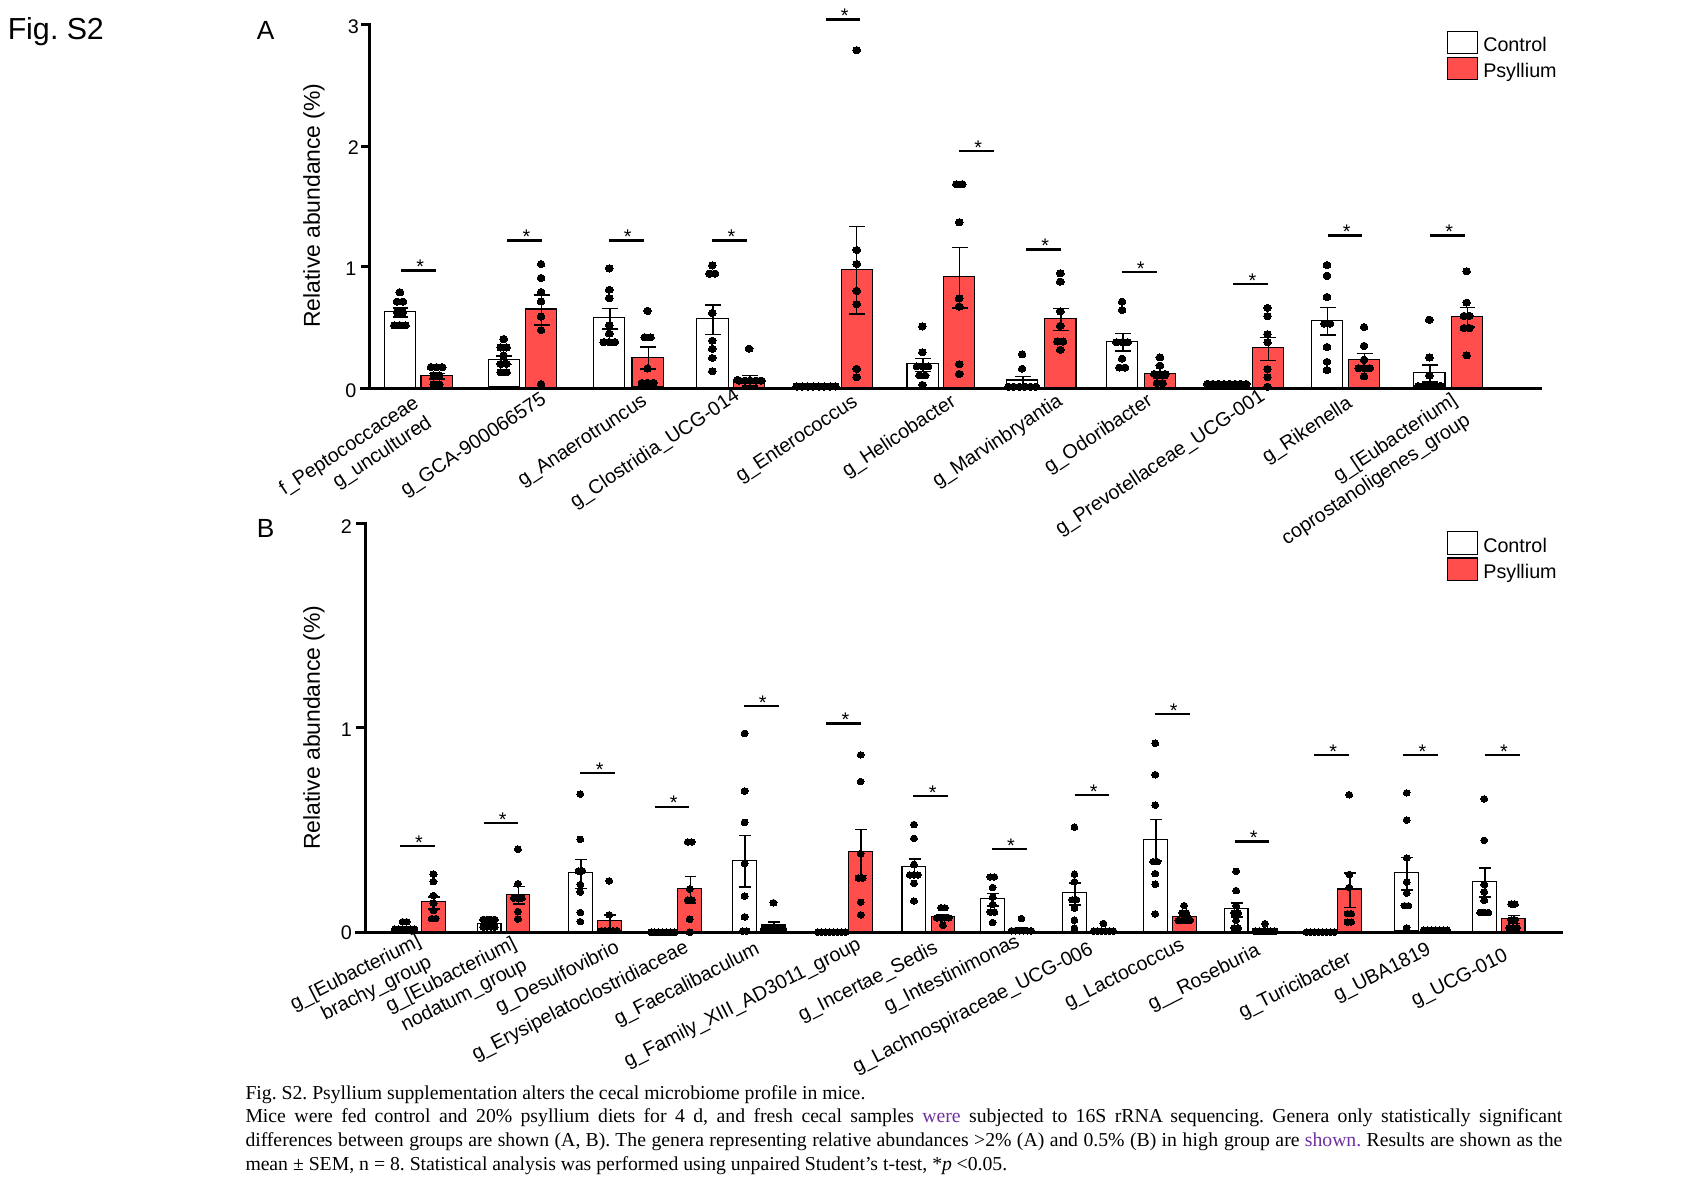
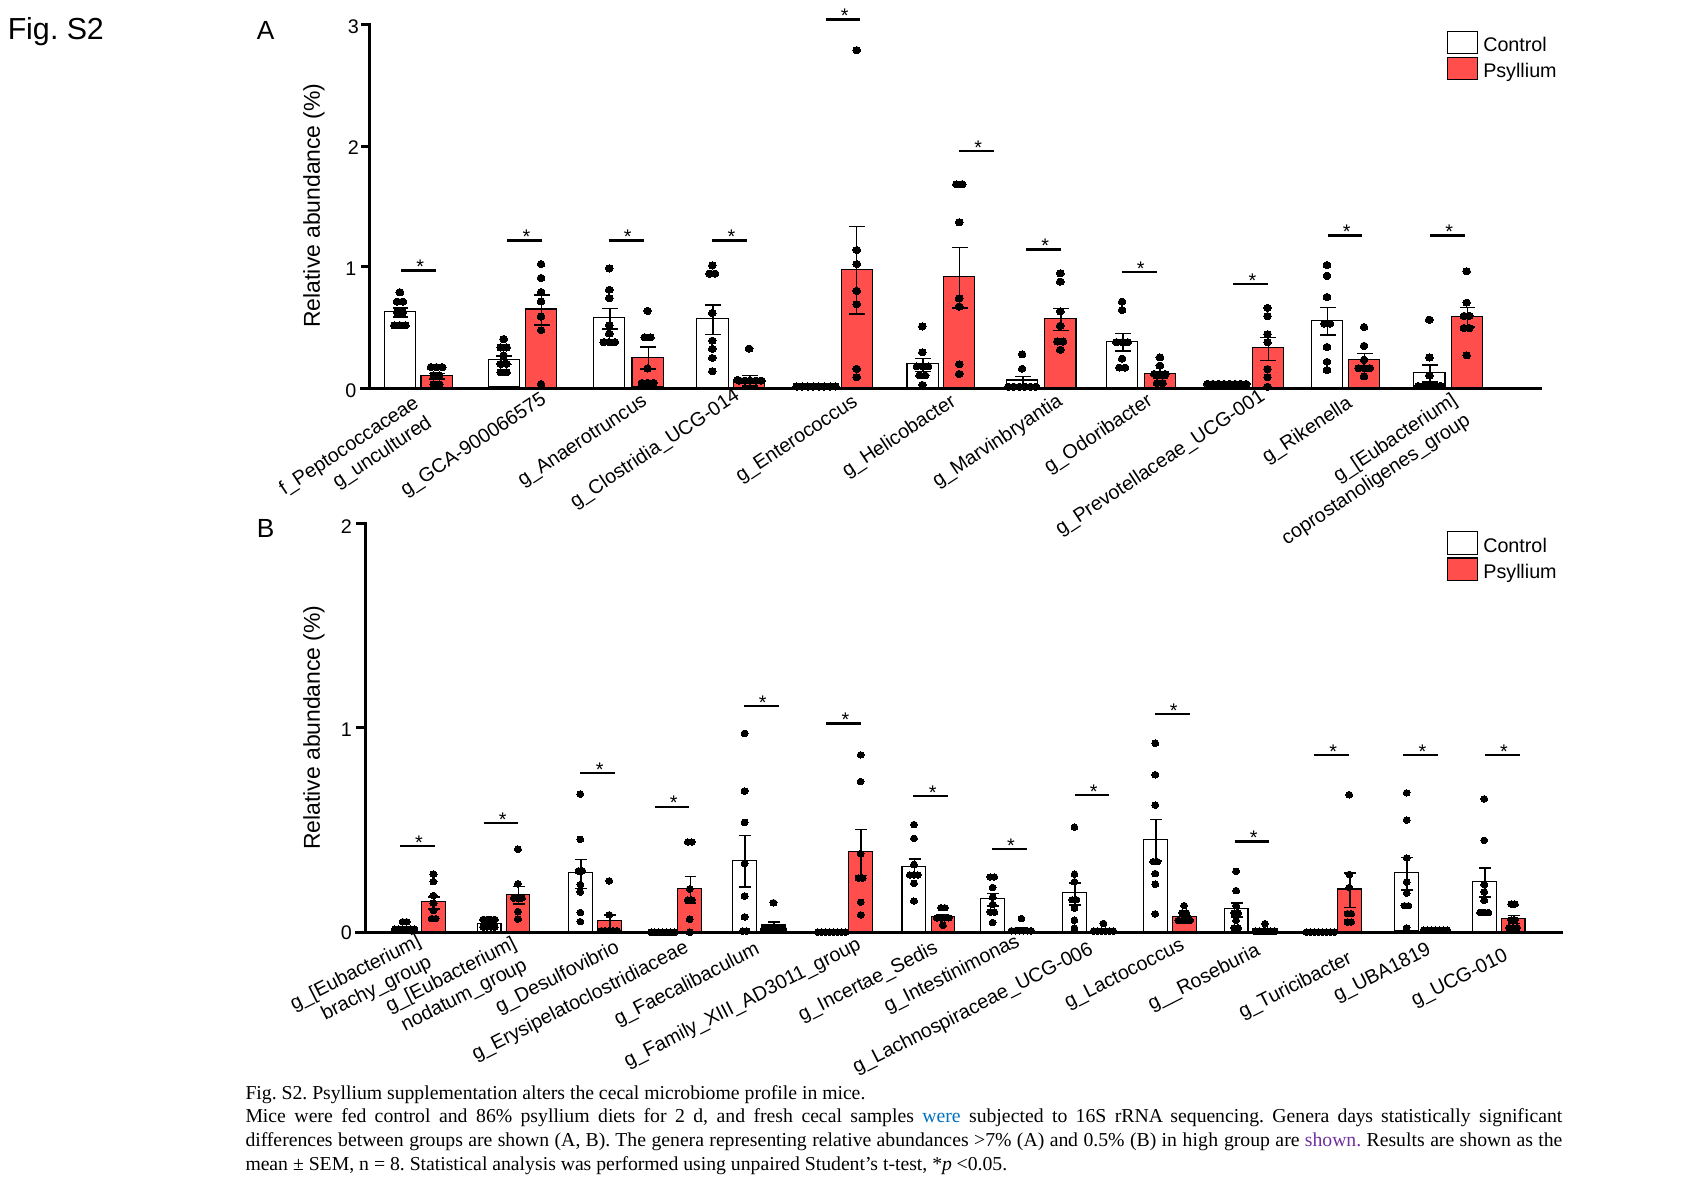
20%: 20% -> 86% (494, 1117)
for 4: 4 -> 2 (680, 1117)
were colour: purple -> blue (942, 1117)
only: only -> days (1355, 1117)
>2%: >2% -> >7% (993, 1140)
